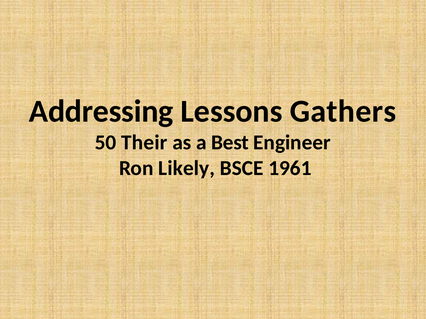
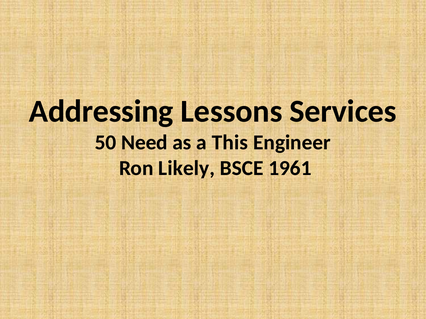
Gathers: Gathers -> Services (343, 112)
Their: Their -> Need (144, 143)
Best: Best -> This (230, 143)
